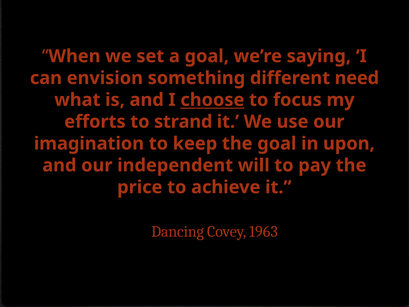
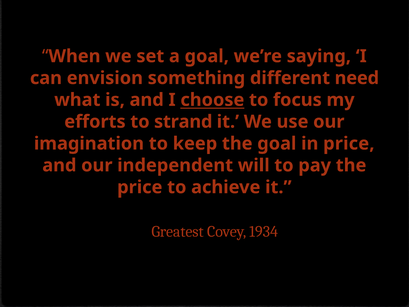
in upon: upon -> price (349, 143)
Dancing: Dancing -> Greatest (178, 231)
1963: 1963 -> 1934 (264, 231)
